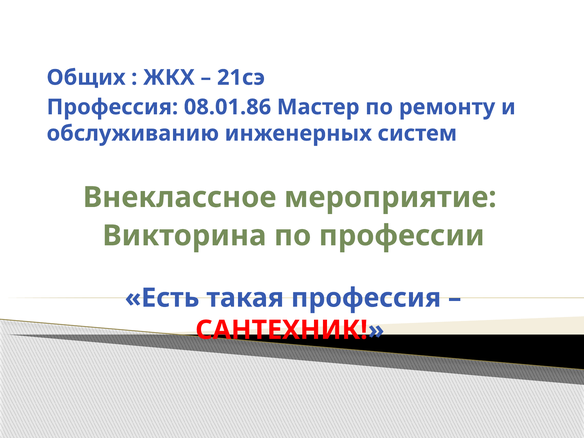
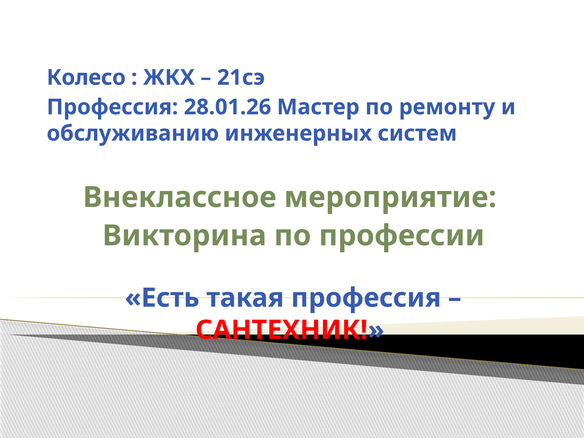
Общих: Общих -> Колесо (86, 78)
08.01.86: 08.01.86 -> 28.01.26 (228, 107)
